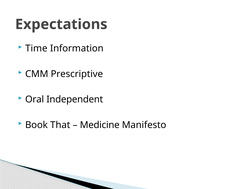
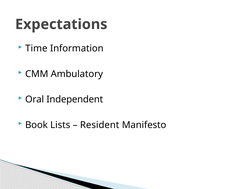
Prescriptive: Prescriptive -> Ambulatory (77, 74)
That: That -> Lists (60, 125)
Medicine: Medicine -> Resident (100, 125)
